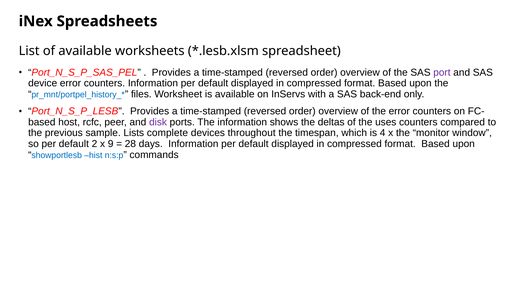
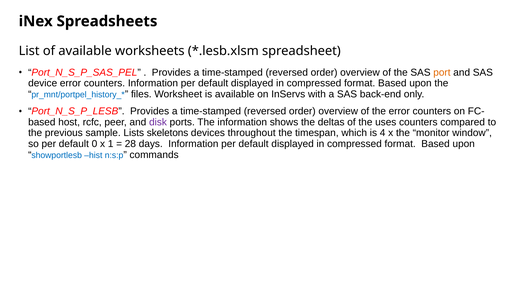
port colour: purple -> orange (442, 72)
complete: complete -> skeletons (168, 133)
2: 2 -> 0 (94, 144)
9: 9 -> 1 (111, 144)
